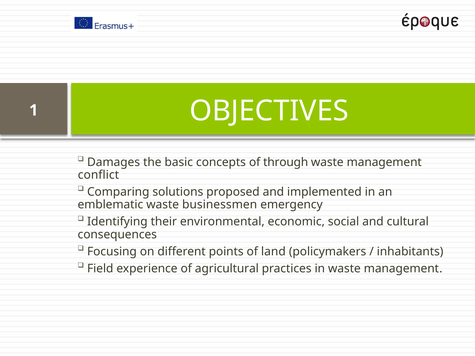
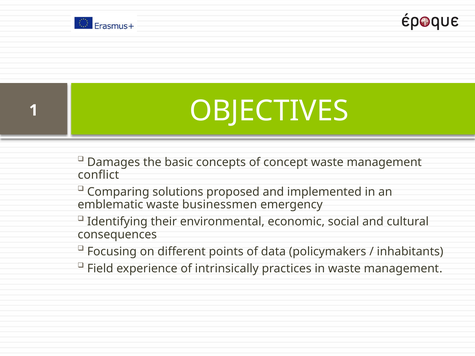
through: through -> concept (286, 162)
land: land -> data (273, 252)
agricultural: agricultural -> intrinsically (227, 269)
